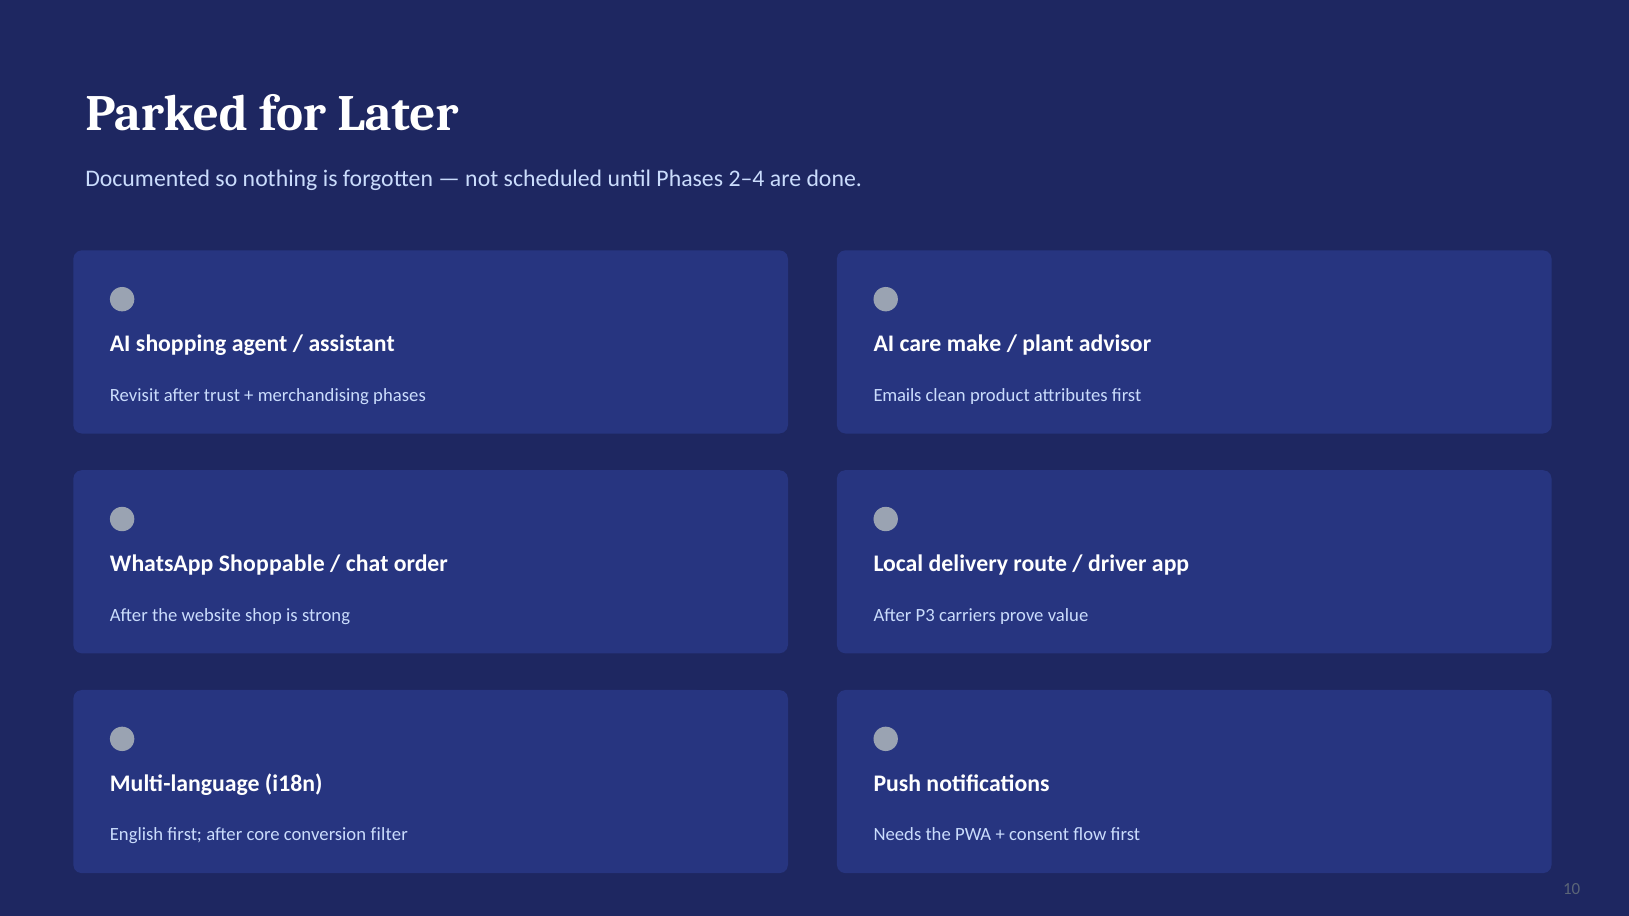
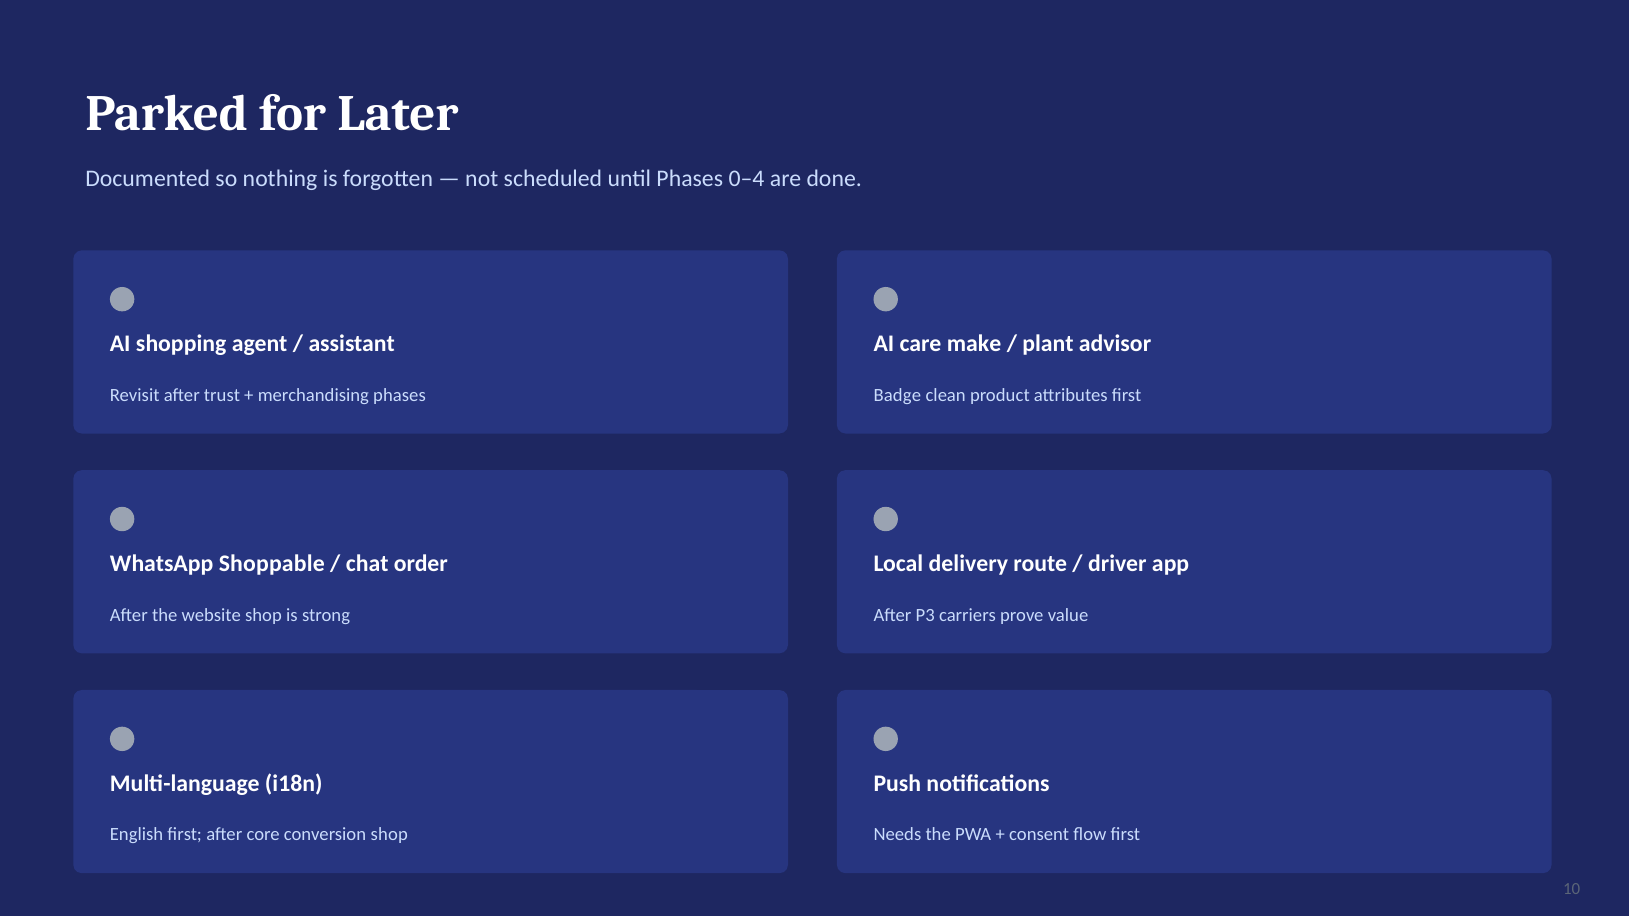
2–4: 2–4 -> 0–4 (747, 179)
Emails: Emails -> Badge (897, 395)
conversion filter: filter -> shop (389, 835)
